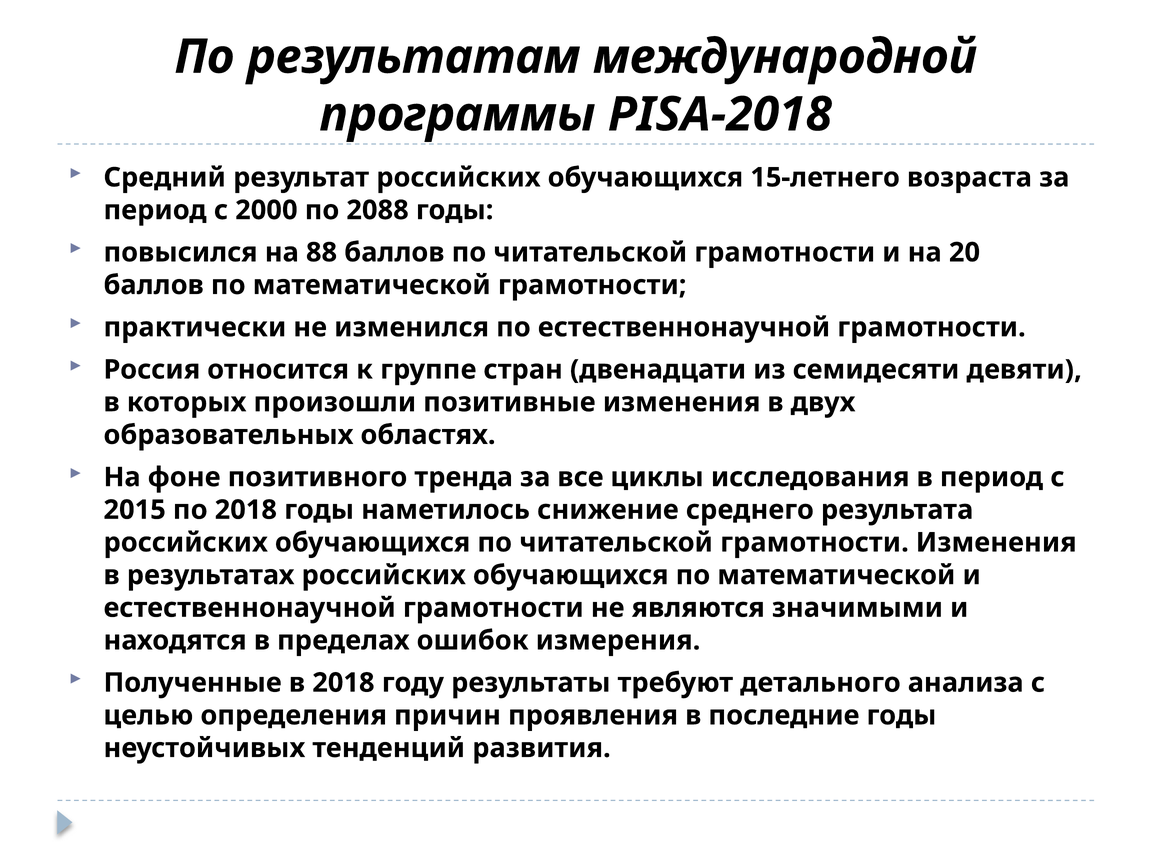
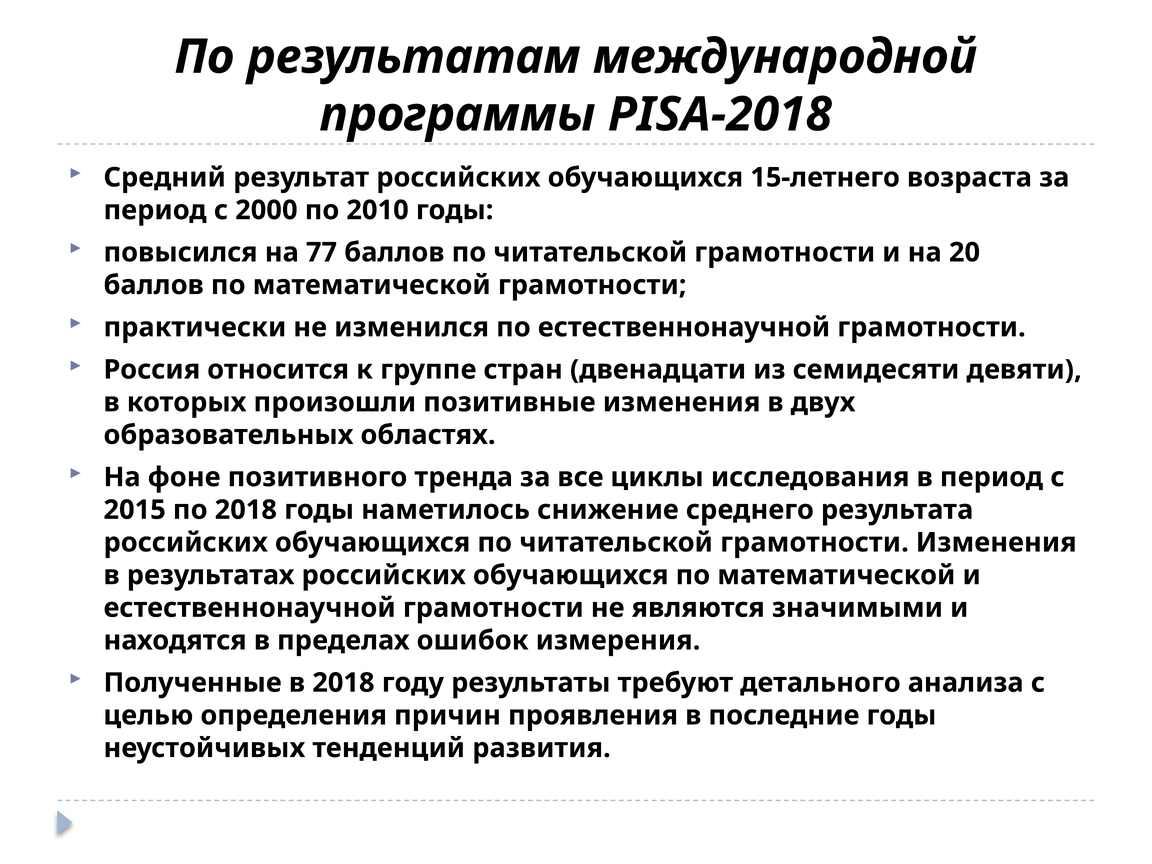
2088: 2088 -> 2010 (378, 210)
88: 88 -> 77 (322, 252)
